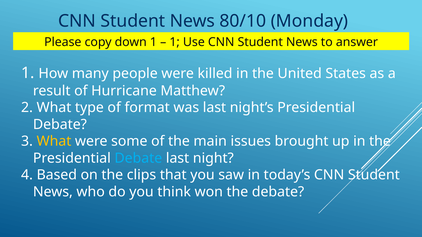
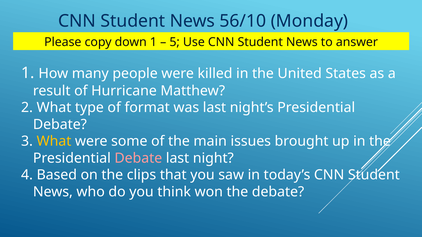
80/10: 80/10 -> 56/10 (243, 21)
1: 1 -> 5 (175, 42)
Debate colour: light blue -> pink (138, 158)
